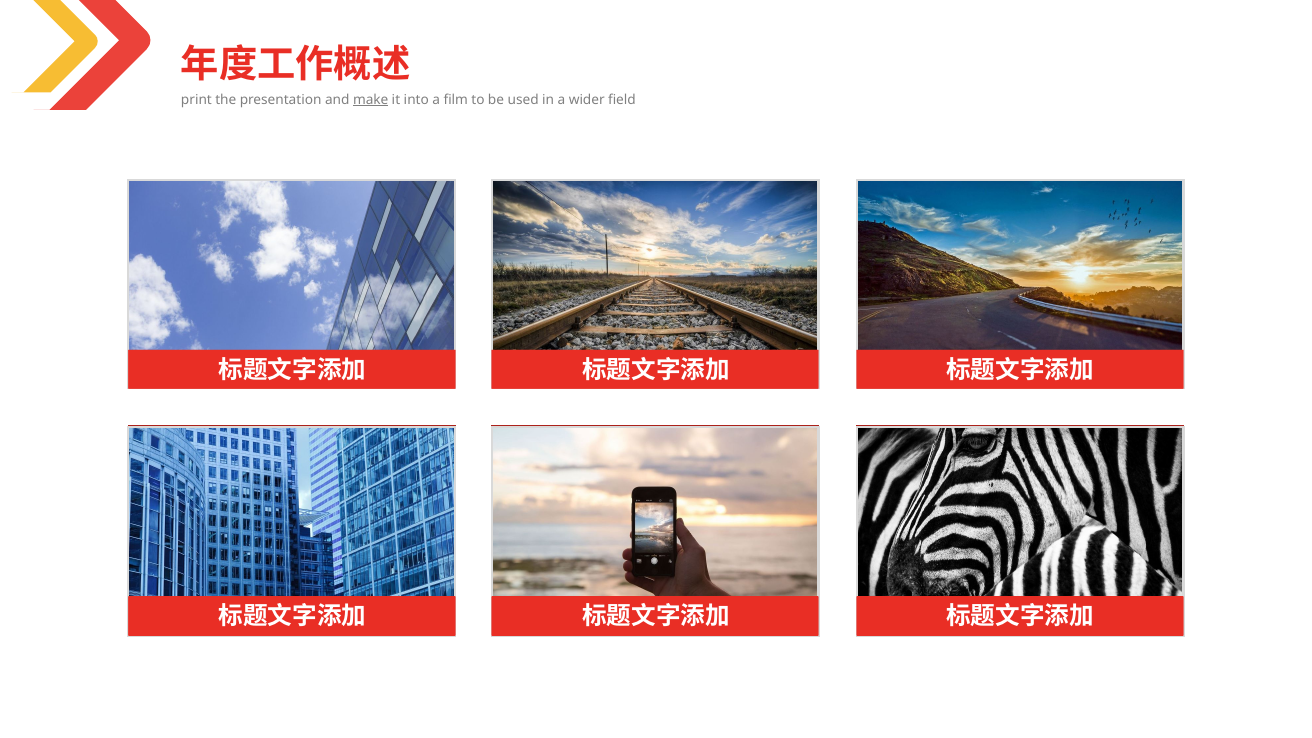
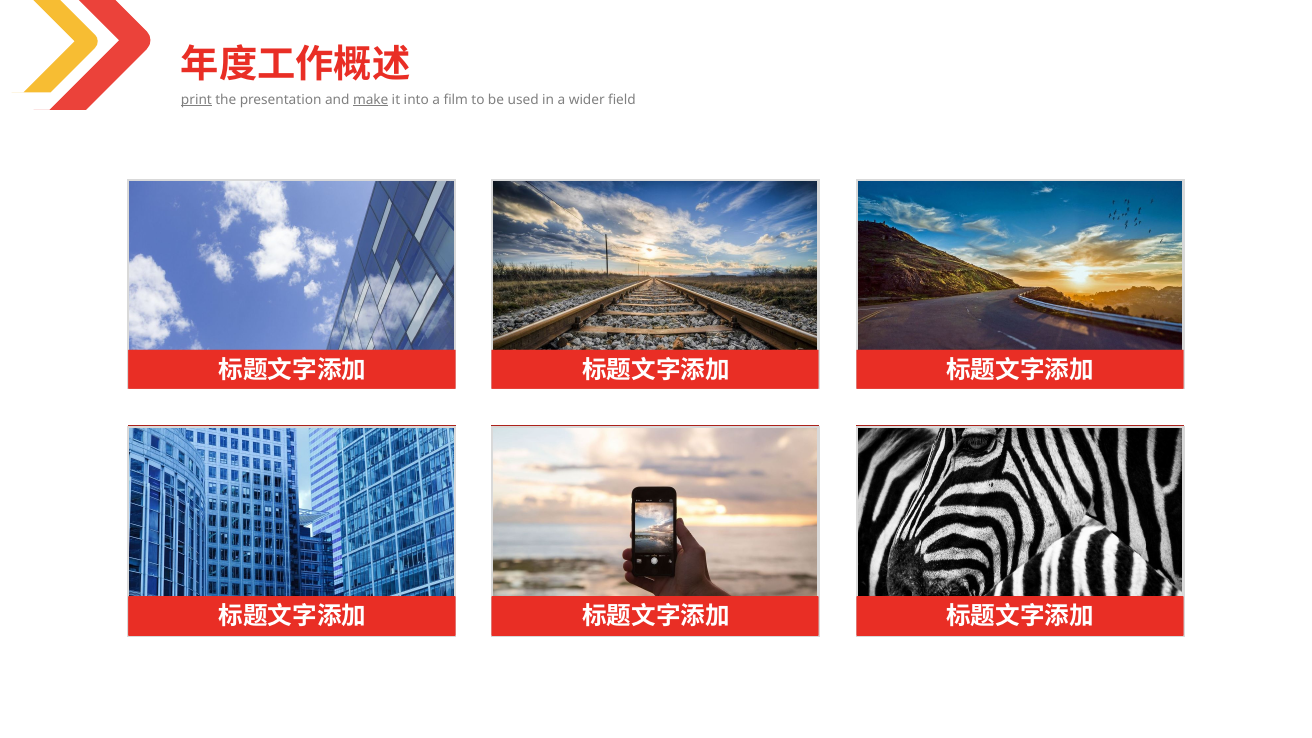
print underline: none -> present (196, 100)
